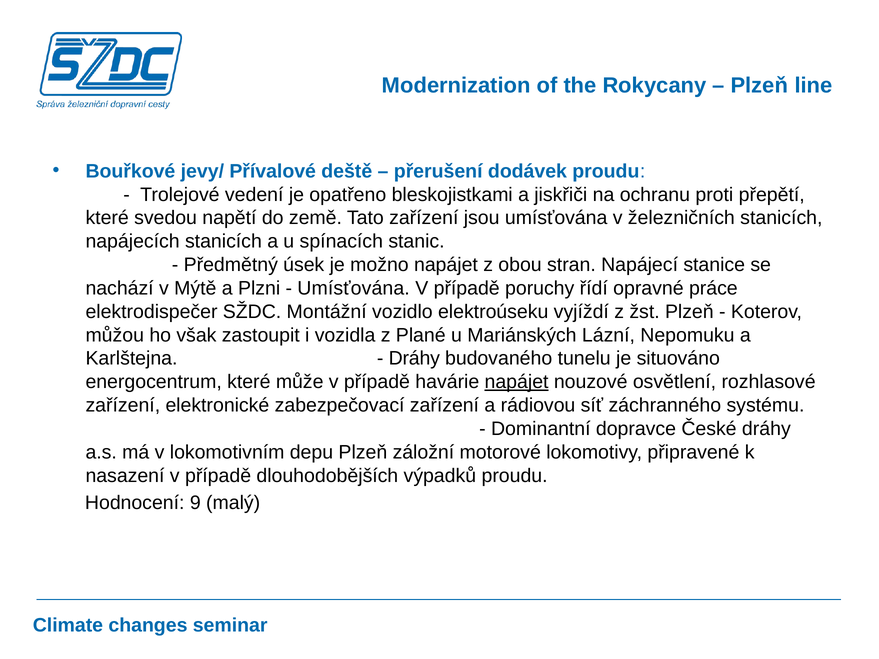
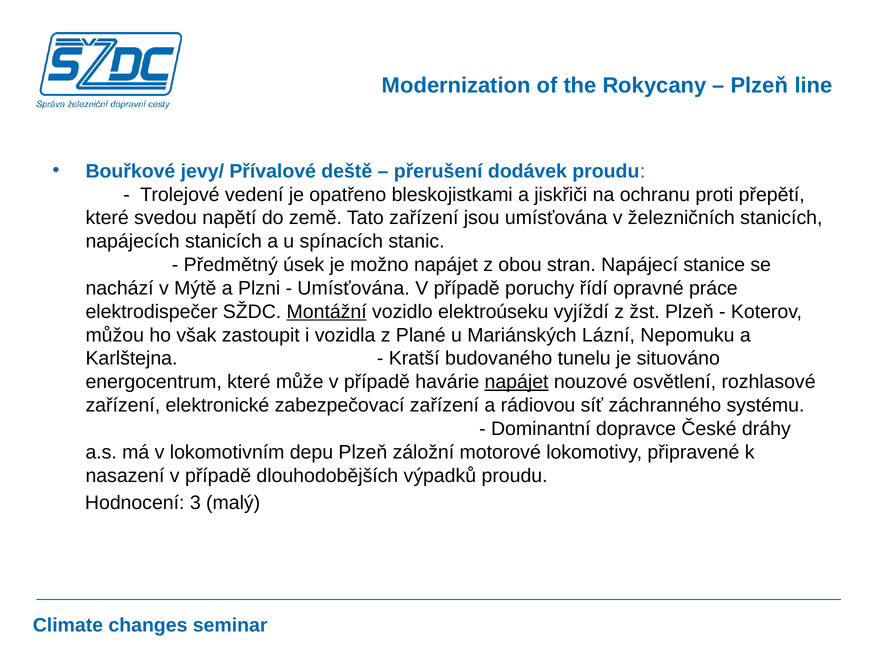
Montážní underline: none -> present (327, 312)
Dráhy: Dráhy -> Kratší (414, 359)
9: 9 -> 3 (195, 503)
